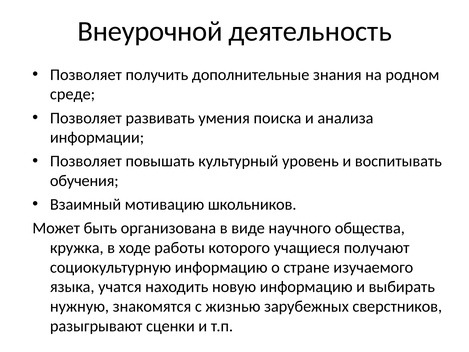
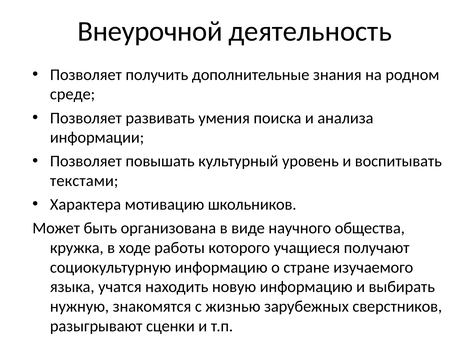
обучения: обучения -> текстами (84, 181)
Взаимный: Взаимный -> Характера (86, 204)
